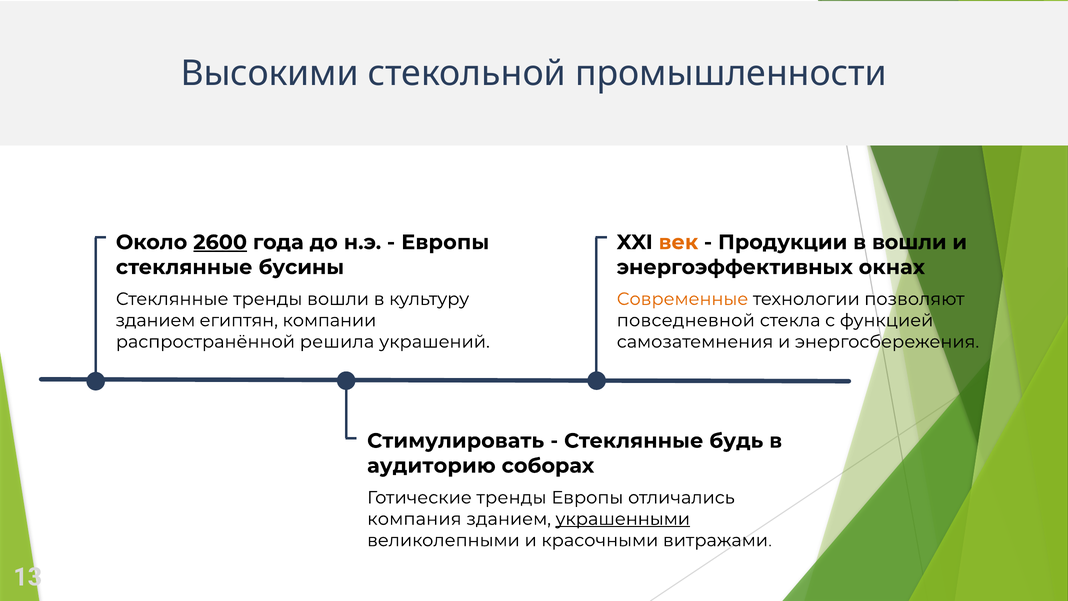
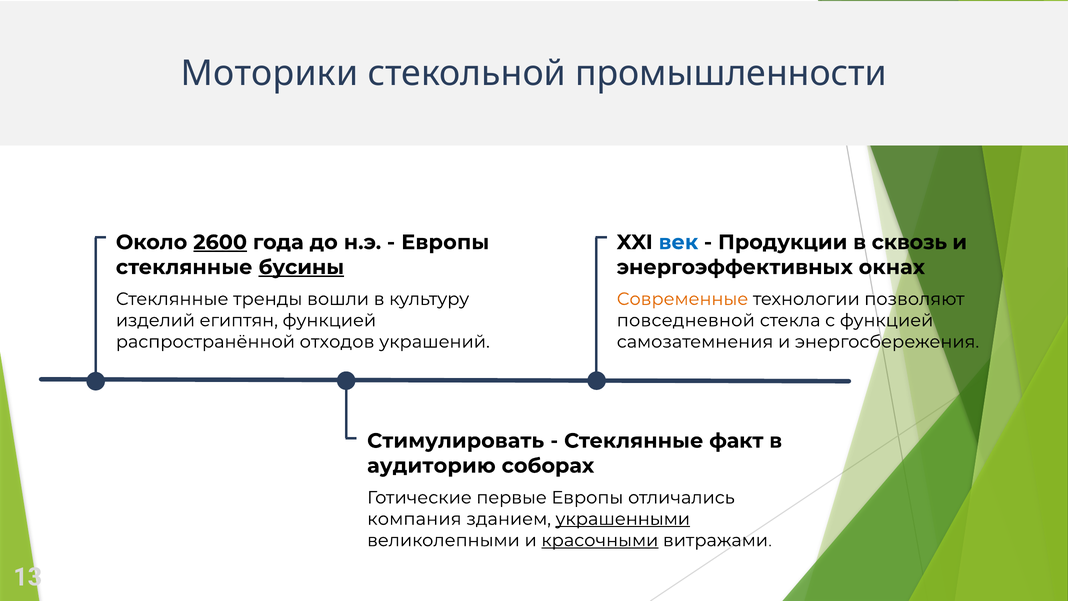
Высокими: Высокими -> Моторики (269, 73)
век colour: orange -> blue (678, 242)
в вошли: вошли -> сквозь (909, 242)
бусины underline: none -> present (301, 267)
зданием: зданием -> изделий (155, 320)
египтян компании: компании -> функцией (329, 320)
решила: решила -> отходов (337, 342)
будь: будь -> факт (736, 441)
Готические тренды: тренды -> первые (512, 497)
красочными underline: none -> present (600, 540)
